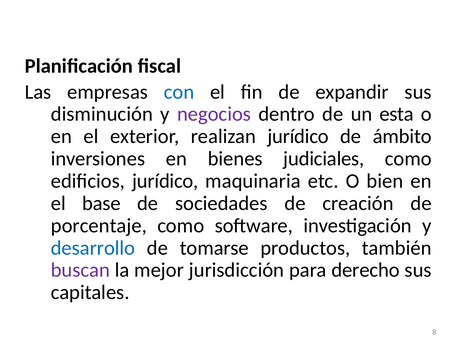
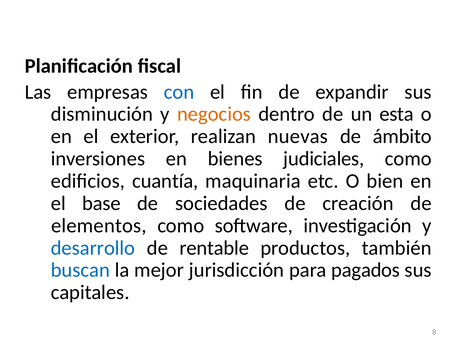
negocios colour: purple -> orange (214, 114)
realizan jurídico: jurídico -> nuevas (298, 136)
edificios jurídico: jurídico -> cuantía (165, 181)
porcentaje: porcentaje -> elementos (99, 226)
tomarse: tomarse -> rentable (214, 248)
buscan colour: purple -> blue (80, 270)
derecho: derecho -> pagados (366, 270)
